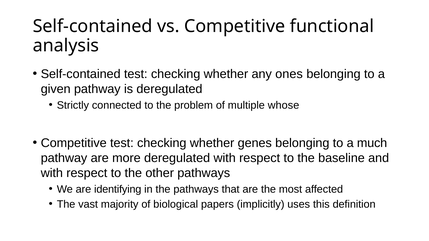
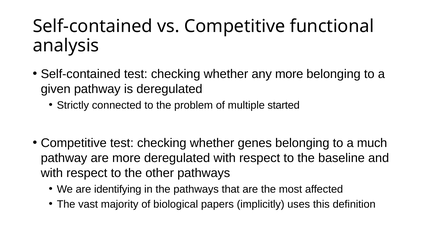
any ones: ones -> more (289, 74)
whose: whose -> started (284, 105)
